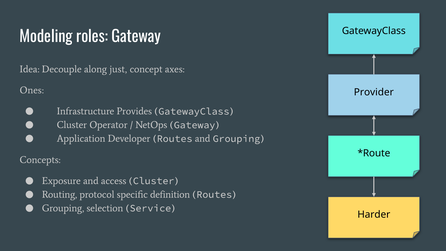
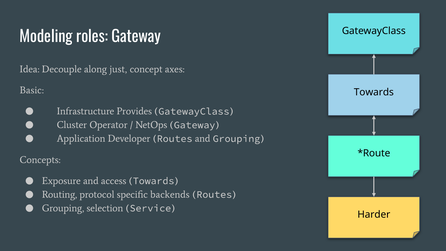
Ones: Ones -> Basic (32, 90)
Provider: Provider -> Towards (374, 92)
Cluster: Cluster -> Towards (154, 181)
definition: definition -> backends (170, 194)
